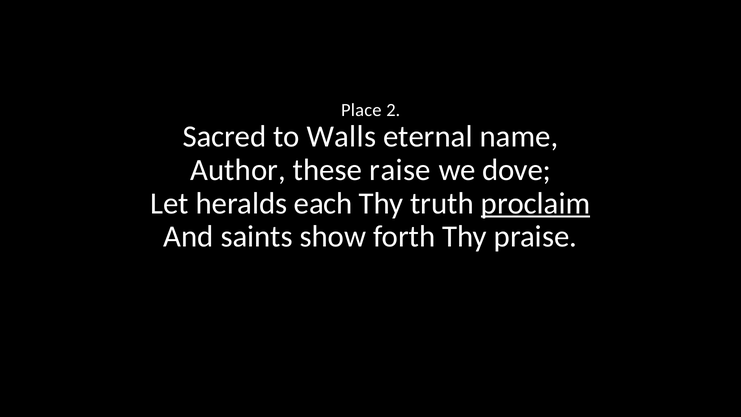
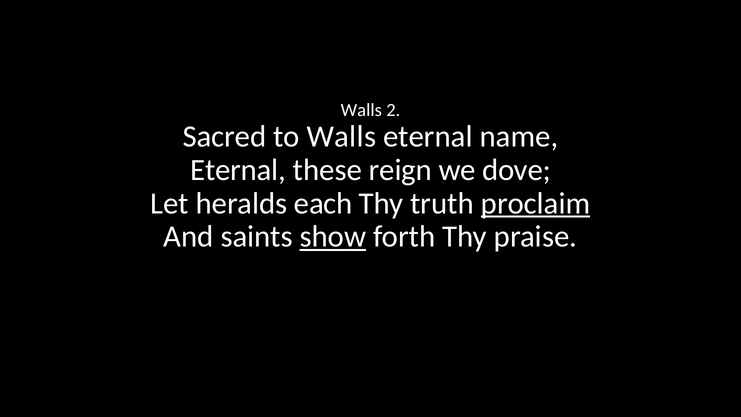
Place: Place -> Walls (361, 110)
Author: Author -> Eternal (238, 170)
raise: raise -> reign (400, 170)
show underline: none -> present (333, 237)
